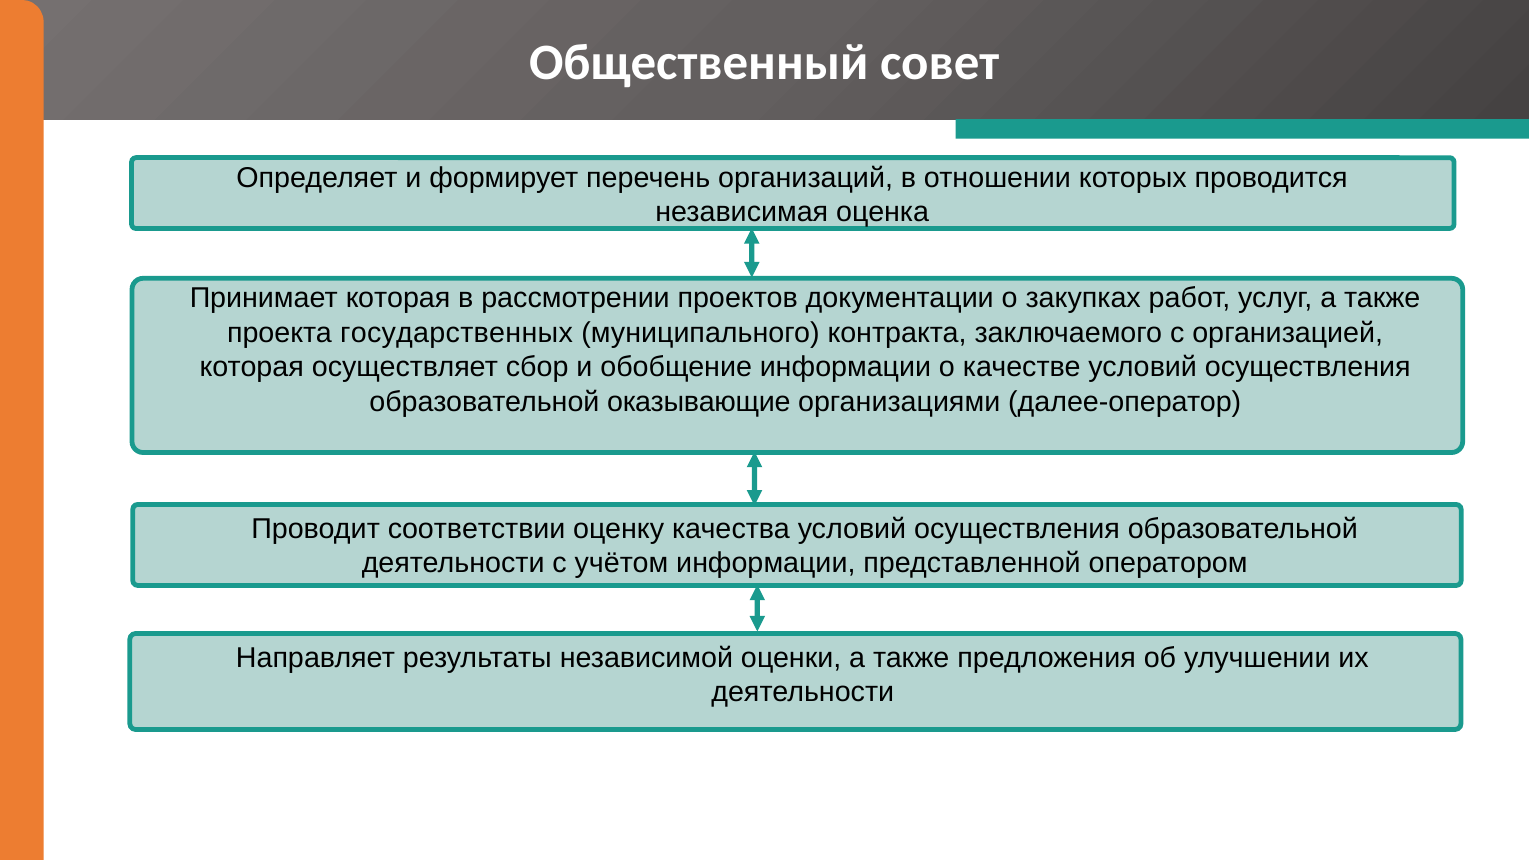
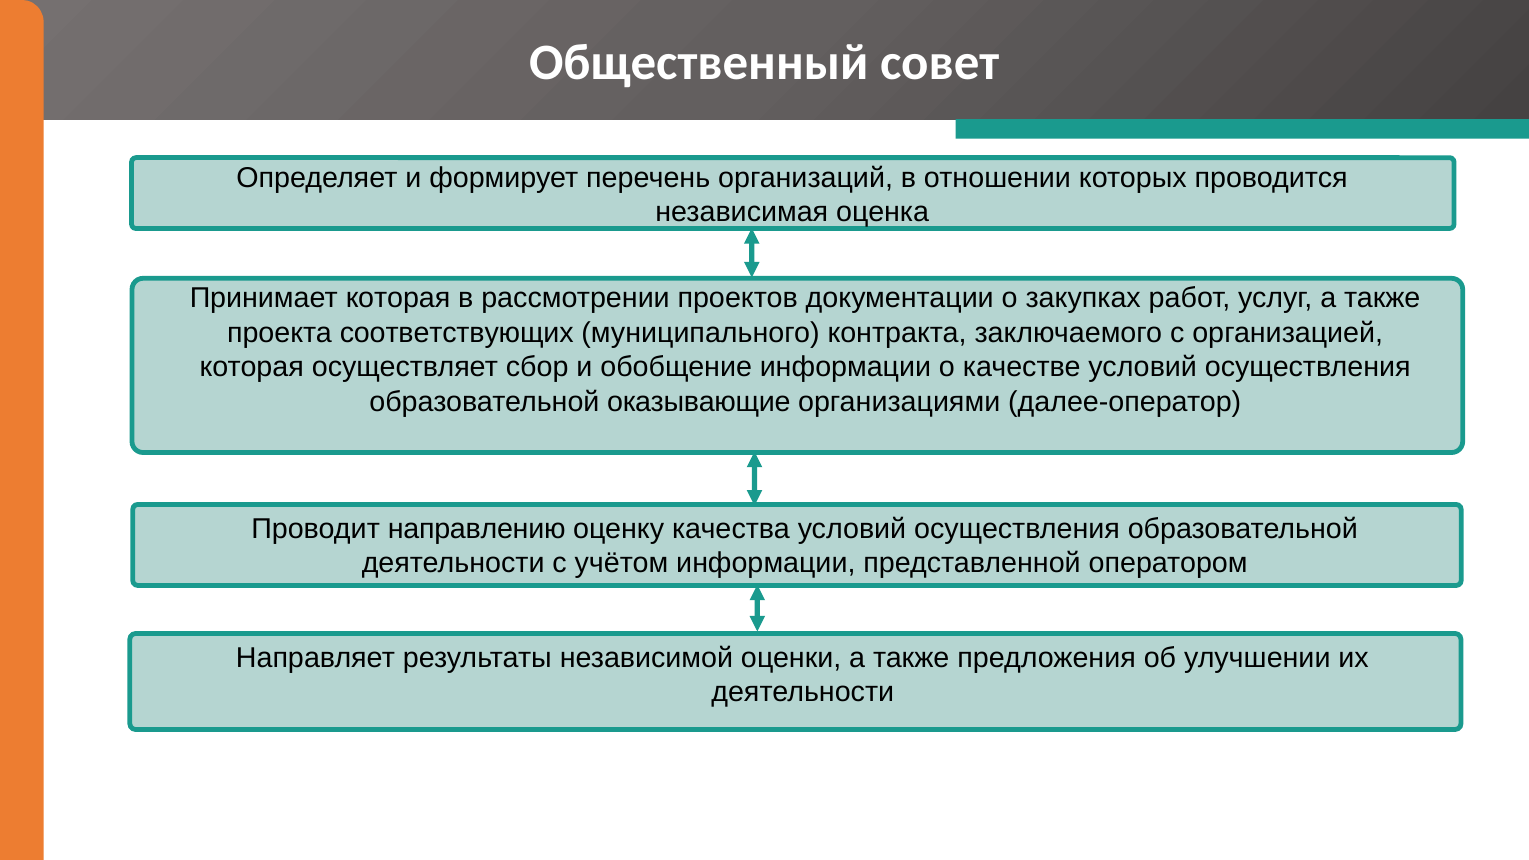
государственных: государственных -> соответствующих (457, 333)
соответствии: соответствии -> направлению (477, 529)
